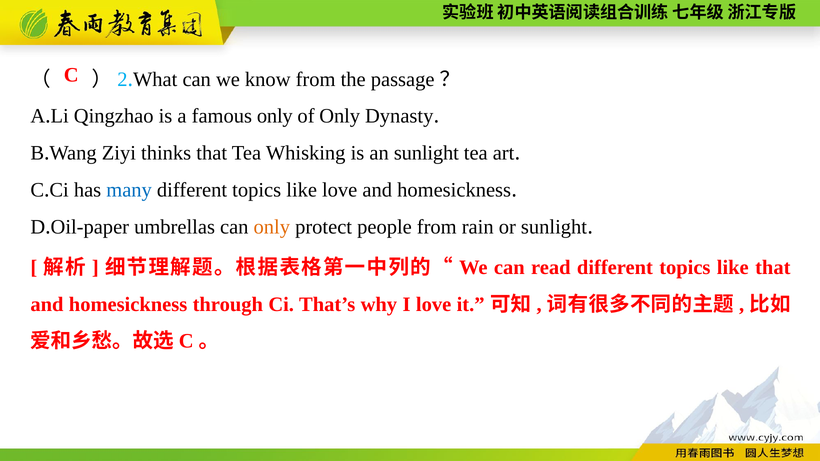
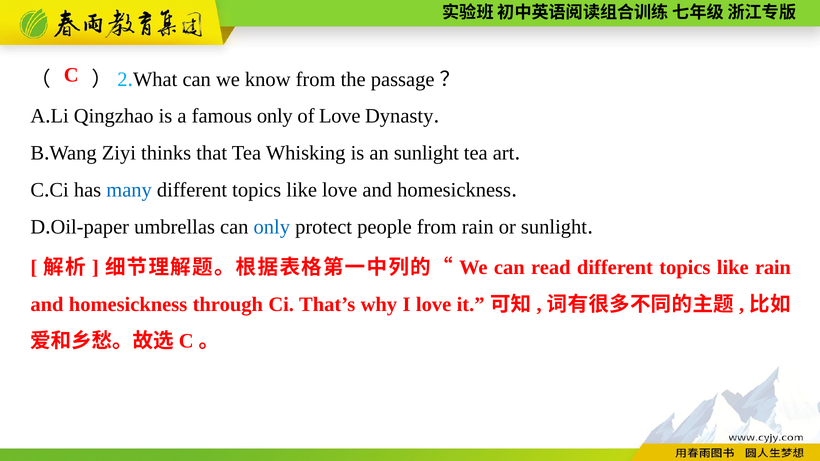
of Only: Only -> Love (340, 116)
only colour: orange -> blue (272, 227)
like that: that -> rain (773, 268)
